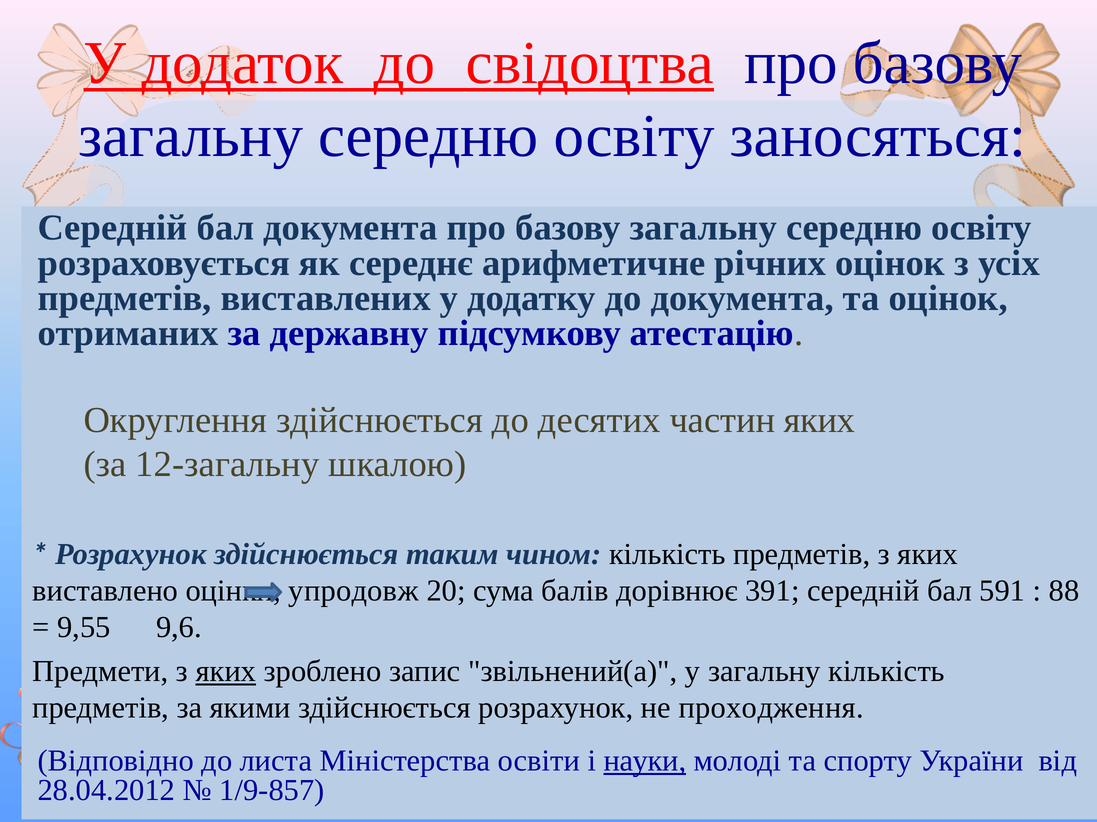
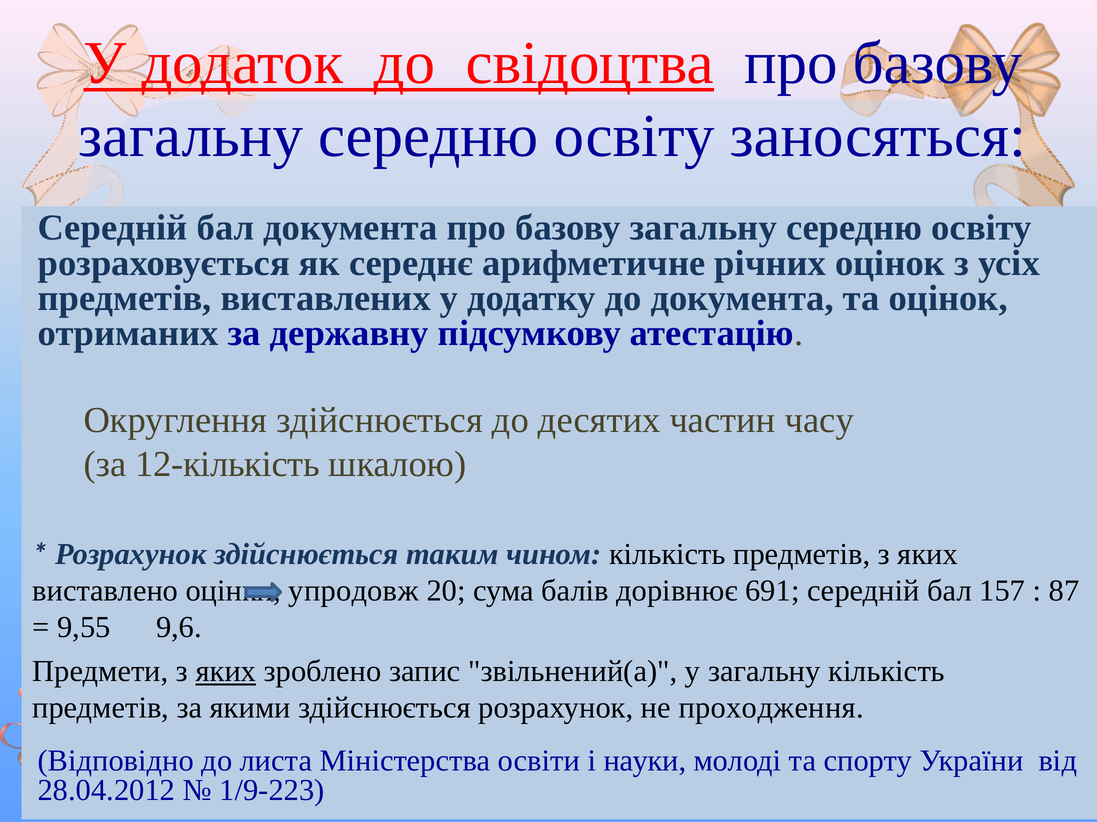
частин яких: яких -> часу (819, 421)
12-загальну: 12-загальну -> 12-кількість (228, 464)
391: 391 -> 691 (772, 591)
591: 591 -> 157 (1002, 591)
88: 88 -> 87 (1064, 591)
науки underline: present -> none (645, 762)
1/9-857: 1/9-857 -> 1/9-223 (272, 791)
